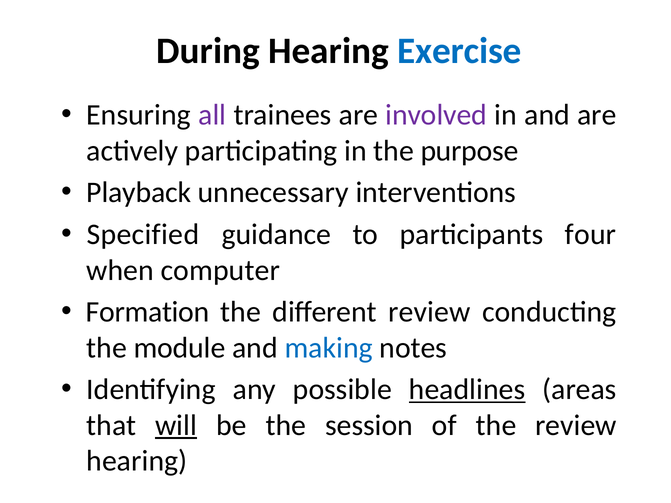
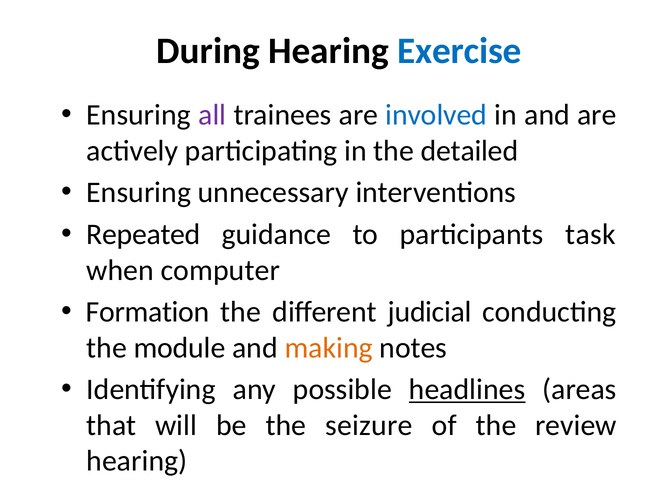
involved colour: purple -> blue (436, 115)
purpose: purpose -> detailed (469, 151)
Playback: Playback -> Ensuring (139, 193)
Specified: Specified -> Repeated (143, 235)
four: four -> task (590, 235)
different review: review -> judicial (430, 312)
making colour: blue -> orange (329, 348)
will underline: present -> none (176, 425)
session: session -> seizure (369, 425)
